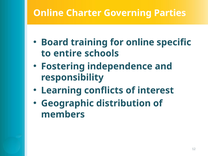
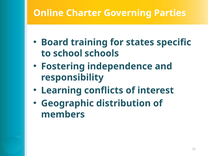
for online: online -> states (140, 42)
entire: entire -> school (68, 53)
